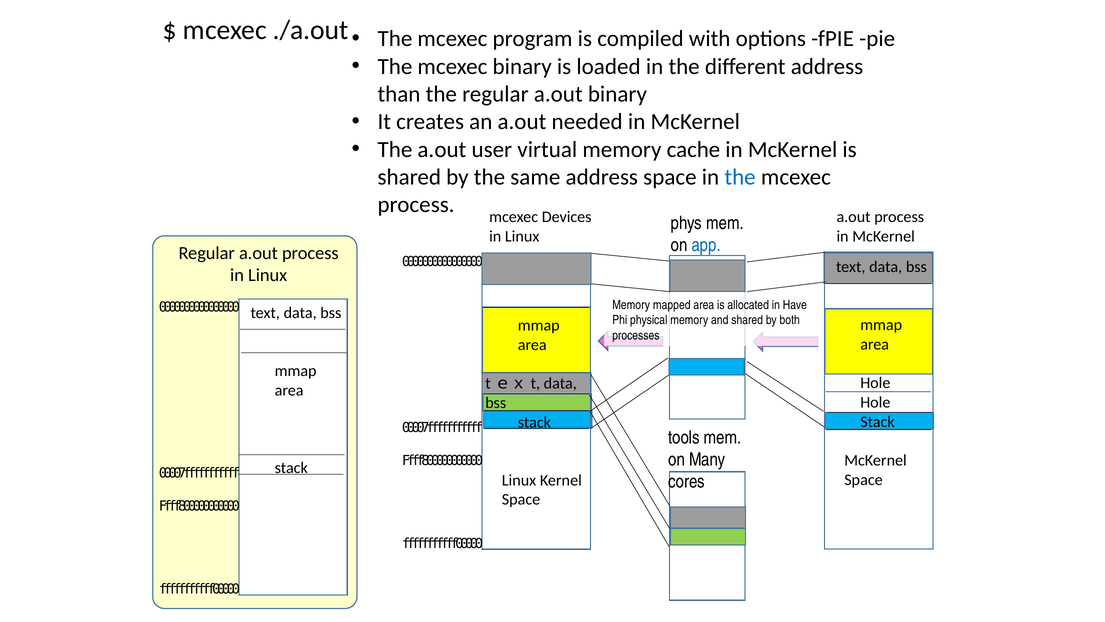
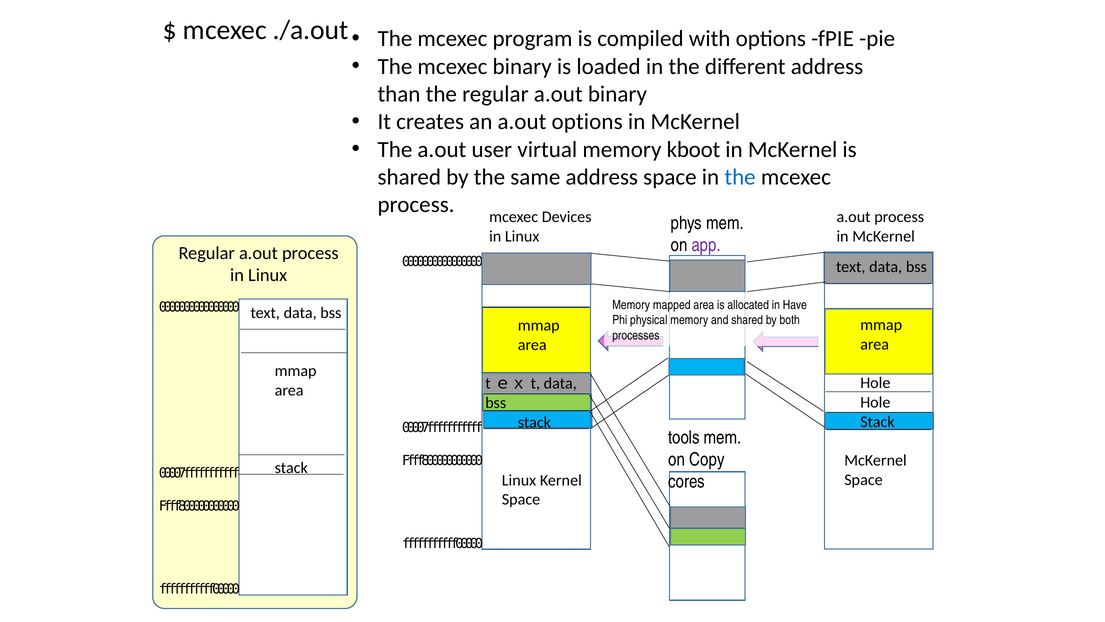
a.out needed: needed -> options (587, 122)
cache: cache -> kboot (693, 149)
app colour: blue -> purple (706, 245)
Many: Many -> Copy (707, 459)
